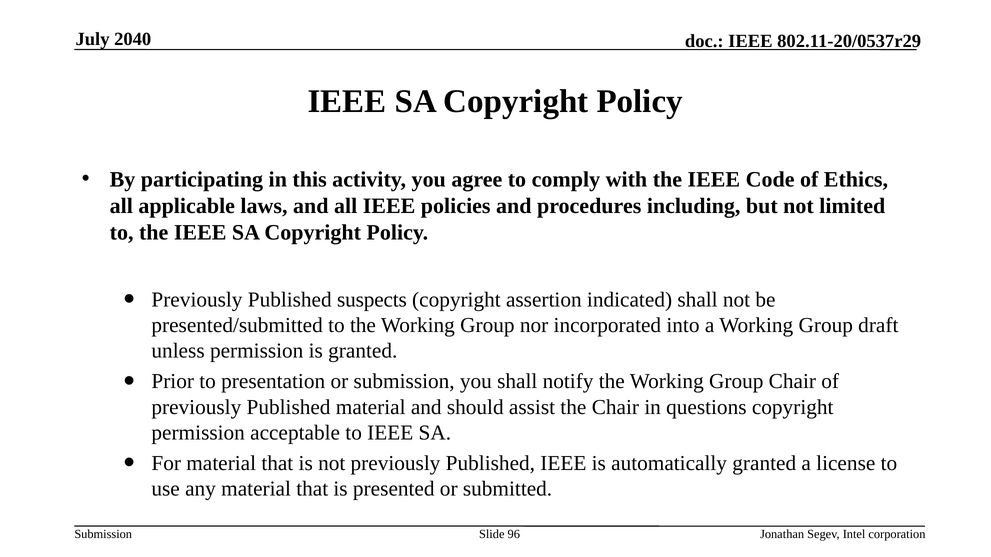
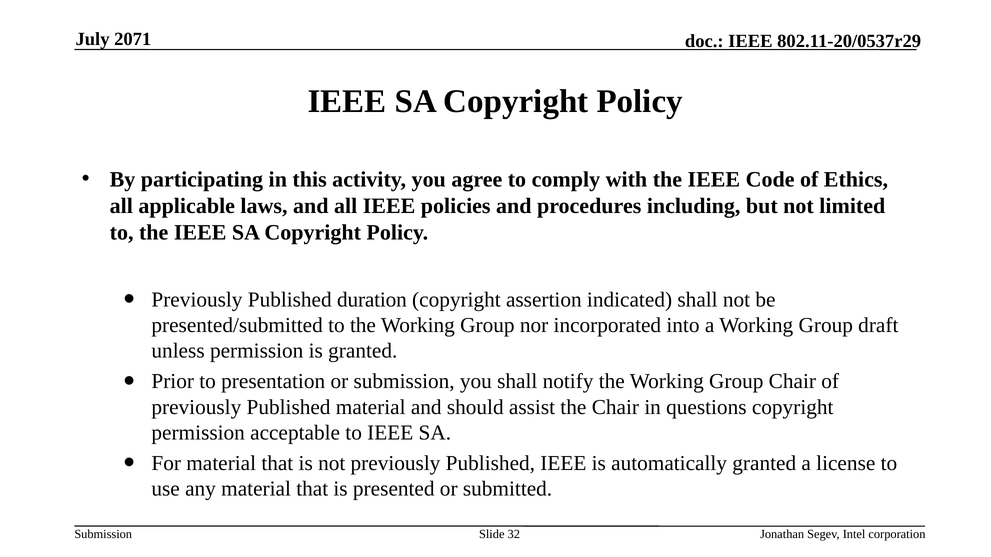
2040: 2040 -> 2071 (133, 39)
suspects: suspects -> duration (372, 300)
96: 96 -> 32 (514, 535)
